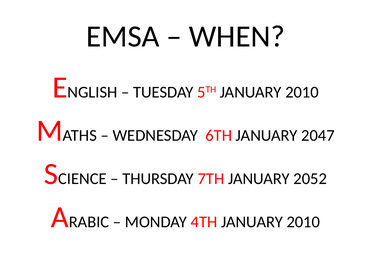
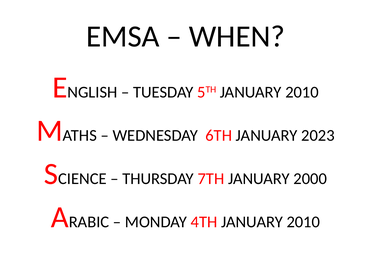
2047: 2047 -> 2023 (318, 136)
2052: 2052 -> 2000 (310, 179)
